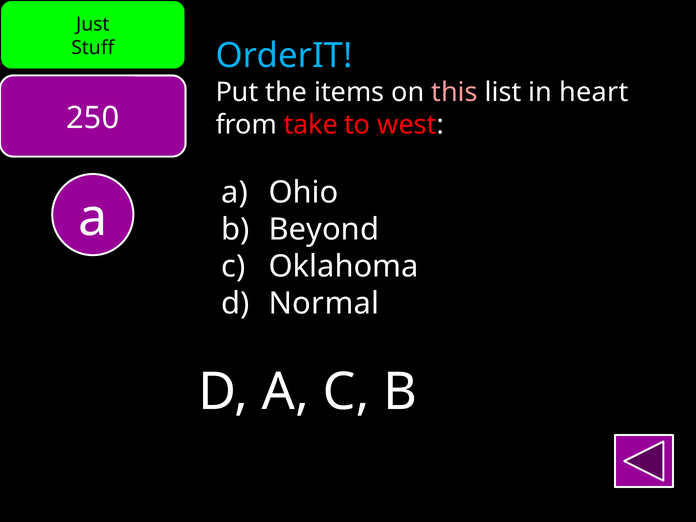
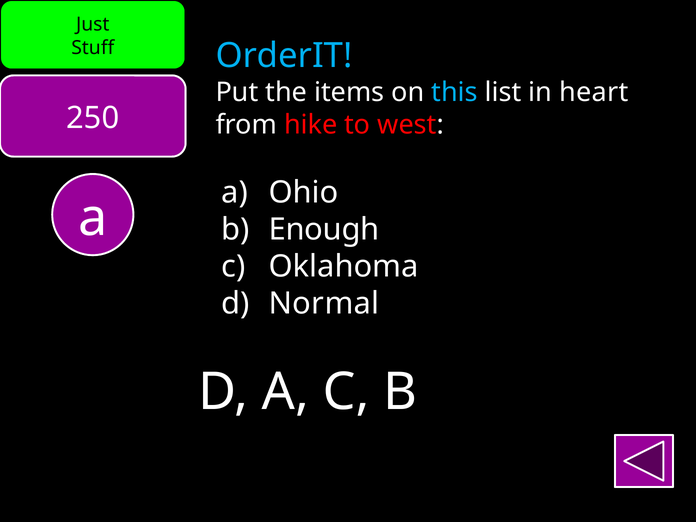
this colour: pink -> light blue (455, 92)
take: take -> hike (311, 125)
Beyond: Beyond -> Enough (324, 229)
